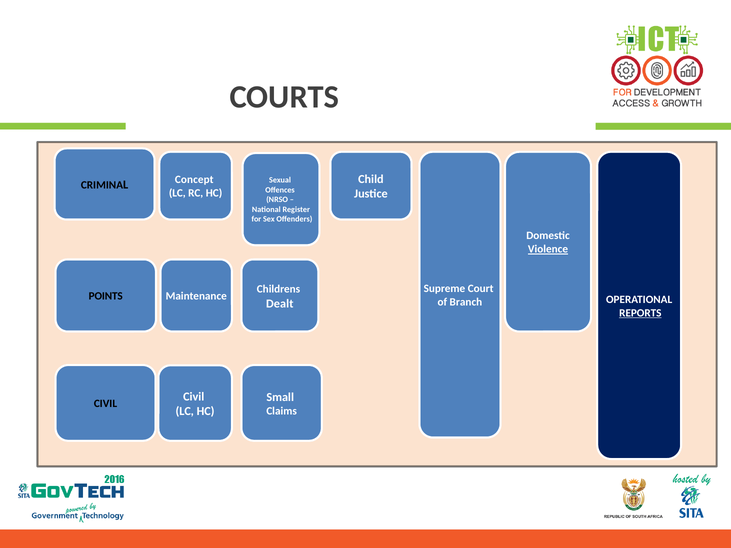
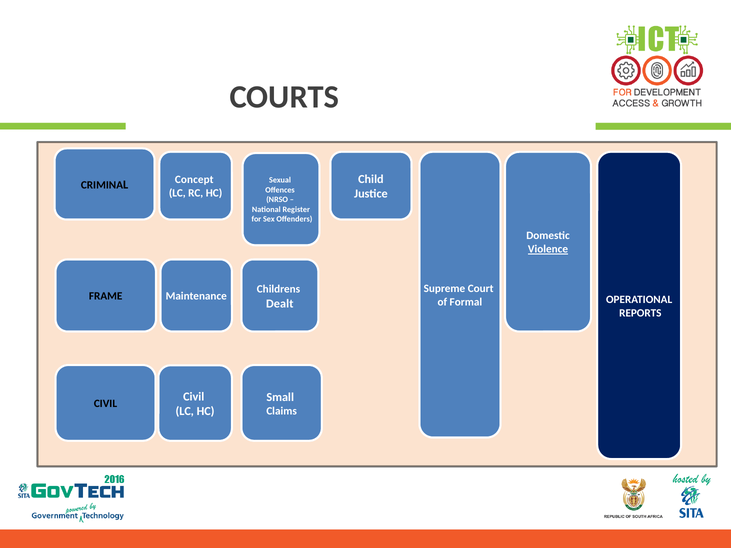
POINTS: POINTS -> FRAME (106, 296)
Branch: Branch -> Formal (466, 302)
REPORTS underline: present -> none (640, 313)
